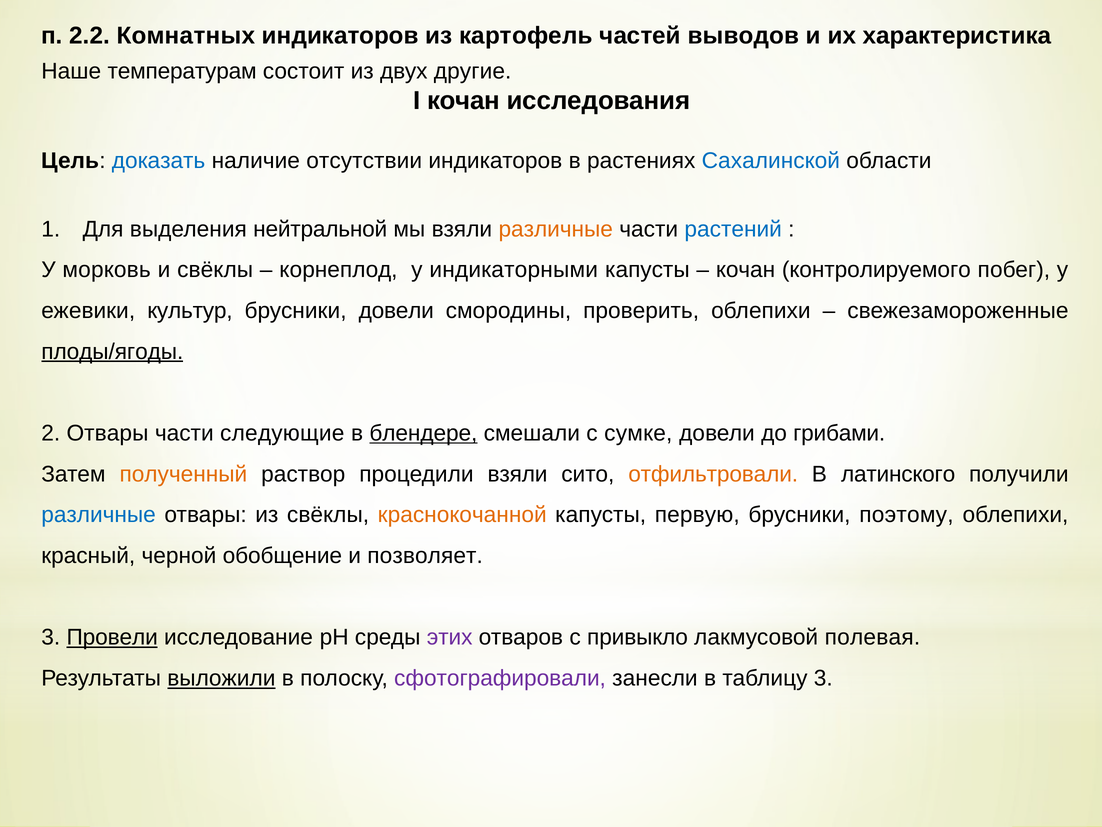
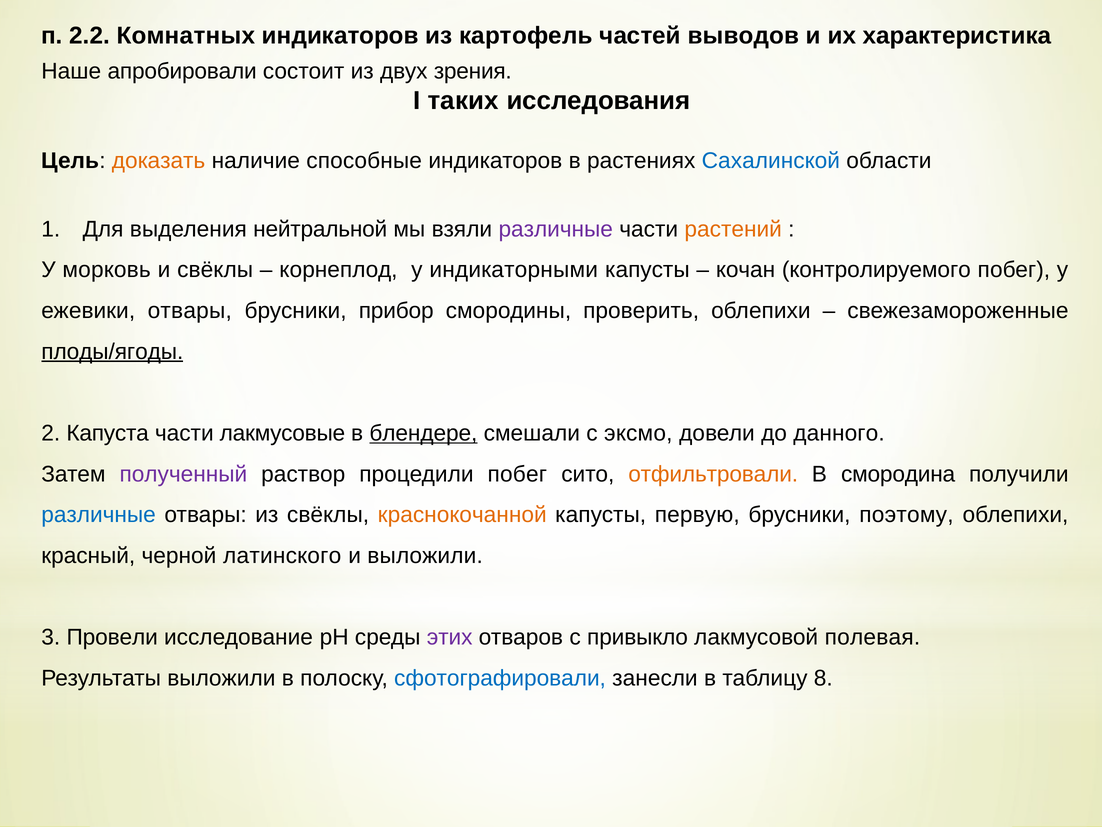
температурам: температурам -> апробировали (182, 71)
другие: другие -> зрения (473, 71)
I кочан: кочан -> таких (463, 101)
доказать colour: blue -> orange (159, 161)
отсутствии: отсутствии -> способные (364, 161)
различные colour: orange -> purple (556, 229)
растений colour: blue -> orange (733, 229)
ежевики культур: культур -> отвары (190, 311)
брусники довели: довели -> прибор (396, 311)
2 Отвары: Отвары -> Капуста (108, 433)
следующие: следующие -> лакмусовые (282, 433)
сумке: сумке -> эксмо (638, 433)
грибами: грибами -> данного (839, 433)
полученный colour: orange -> purple (183, 474)
процедили взяли: взяли -> побег (517, 474)
латинского: латинского -> смородина (898, 474)
обобщение: обобщение -> латинского (282, 555)
и позволяет: позволяет -> выложили (425, 555)
Провели underline: present -> none (112, 637)
выложили underline: present -> none (221, 678)
сфотографировали colour: purple -> blue (500, 678)
таблицу 3: 3 -> 8 (823, 678)
